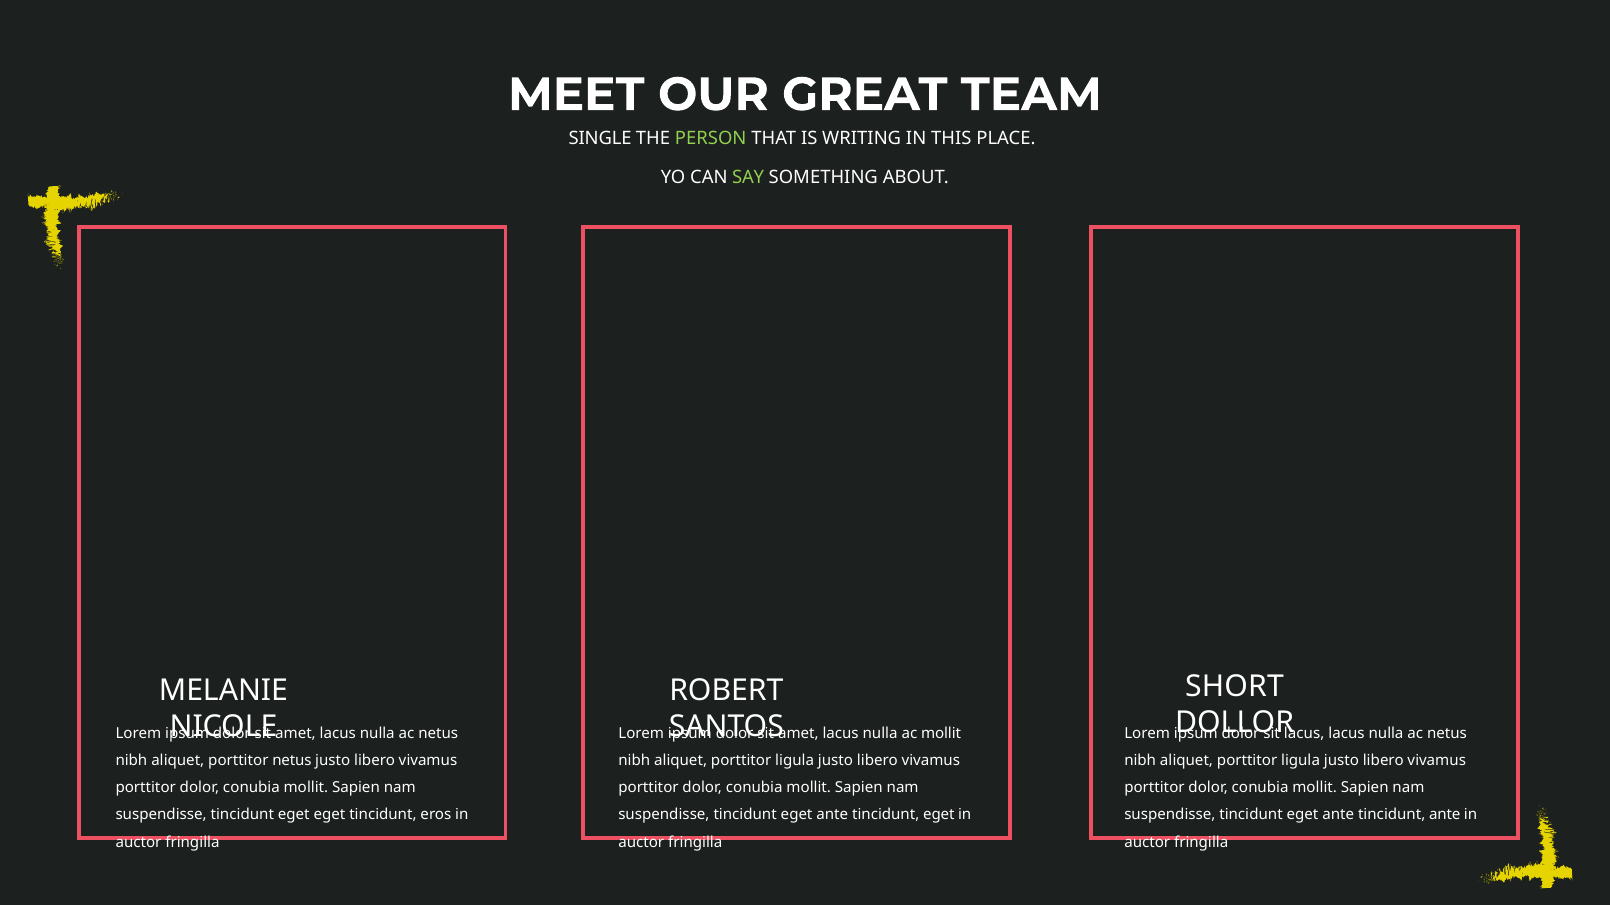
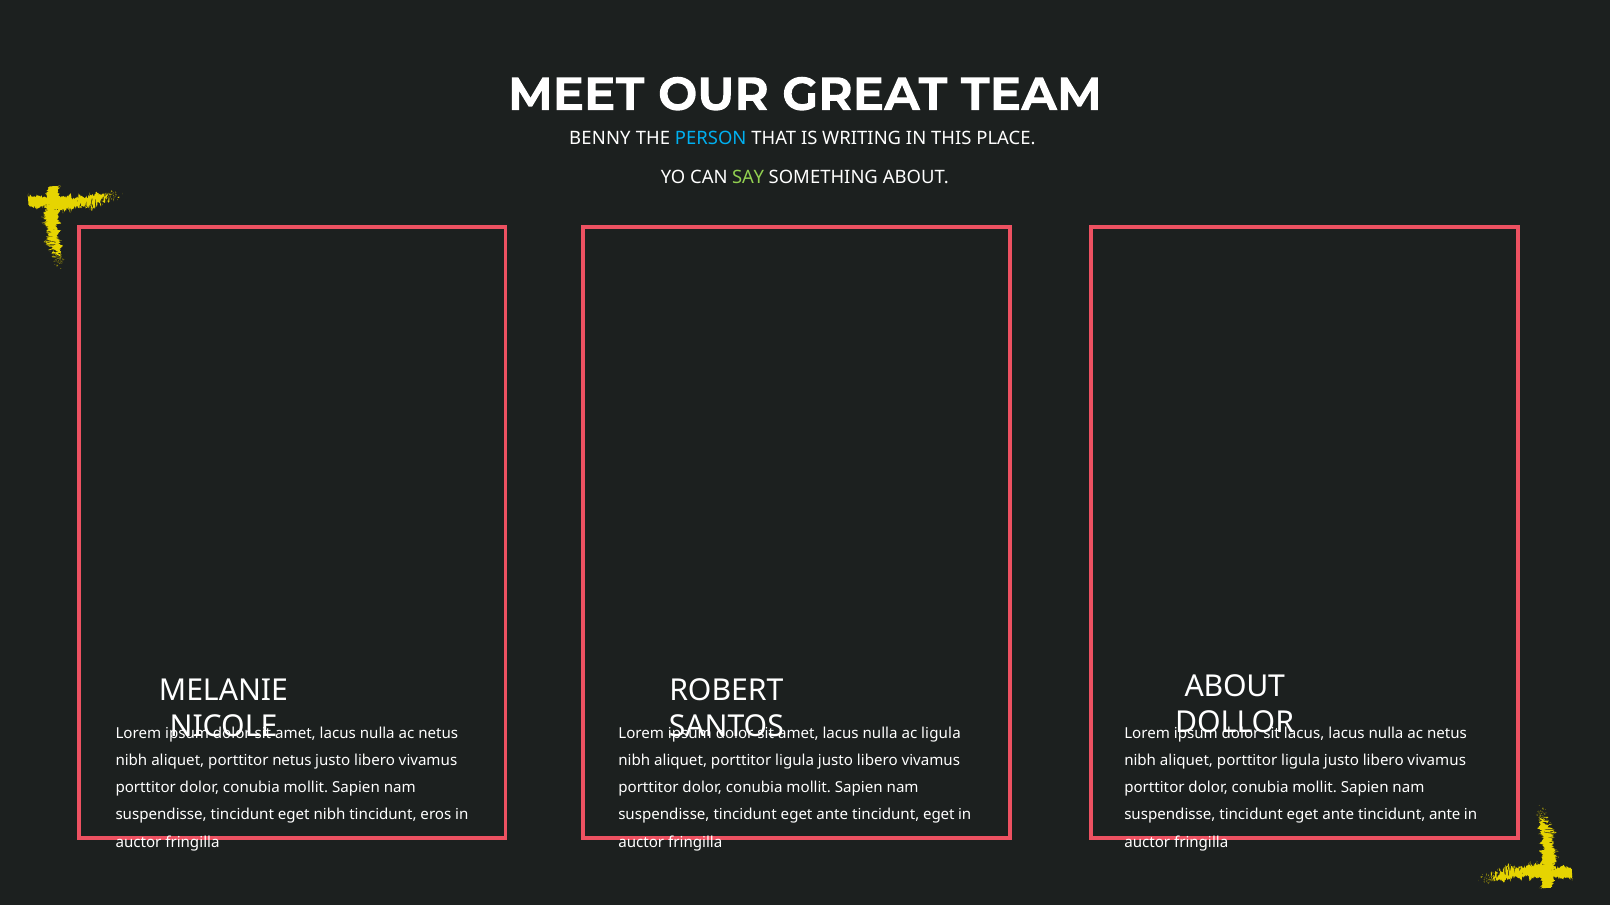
SINGLE: SINGLE -> BENNY (600, 139)
PERSON colour: light green -> light blue (711, 139)
SHORT: SHORT -> ABOUT (1235, 687)
ac mollit: mollit -> ligula (941, 734)
eget eget: eget -> nibh (329, 815)
